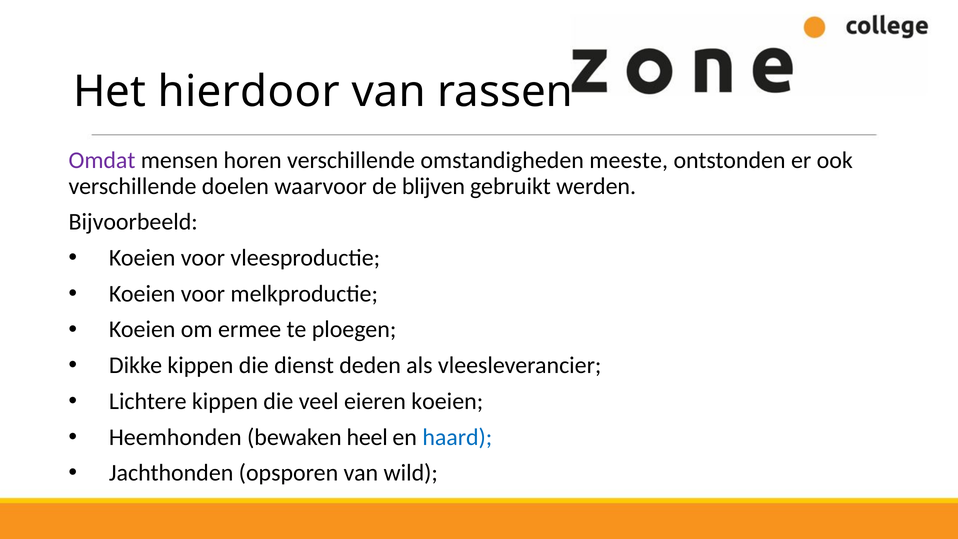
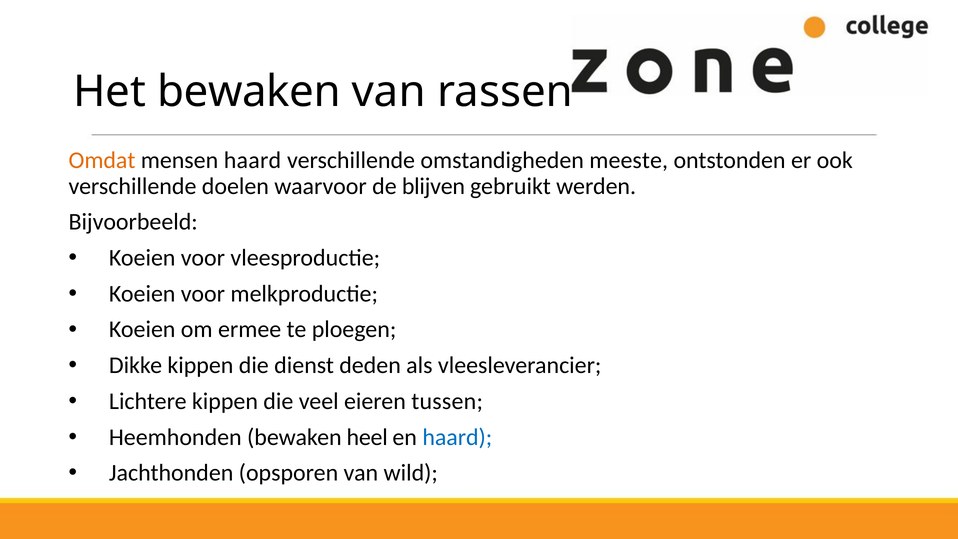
Het hierdoor: hierdoor -> bewaken (249, 92)
Omdat colour: purple -> orange (102, 160)
mensen horen: horen -> haard (252, 160)
eieren koeien: koeien -> tussen (447, 401)
